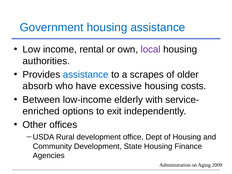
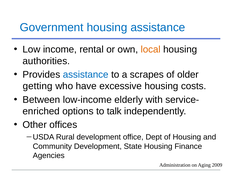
local colour: purple -> orange (151, 49)
absorb: absorb -> getting (38, 86)
exit: exit -> talk (114, 111)
